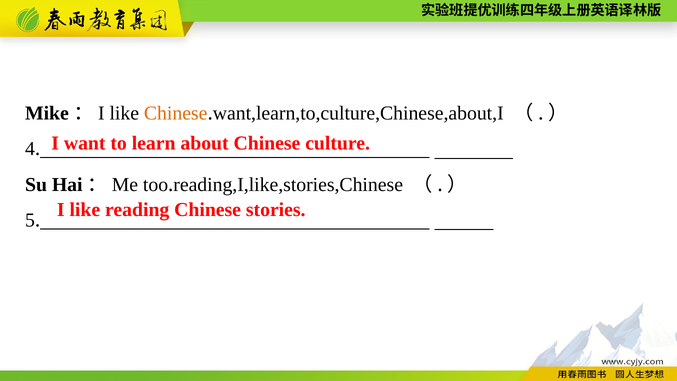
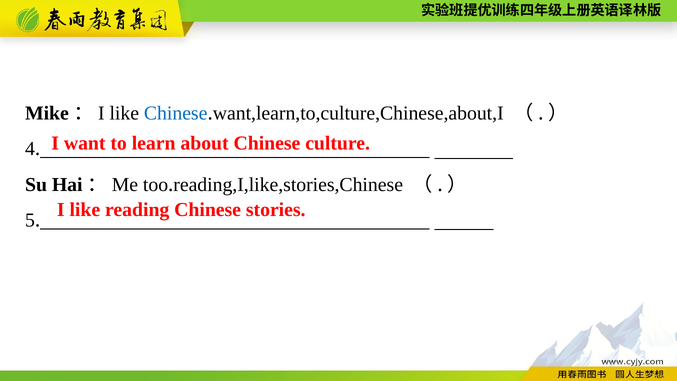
Chinese colour: orange -> blue (176, 113)
